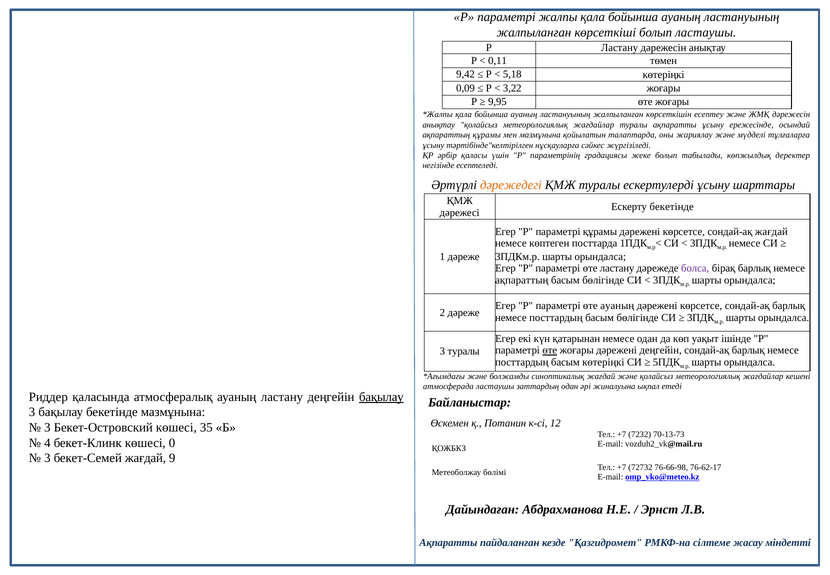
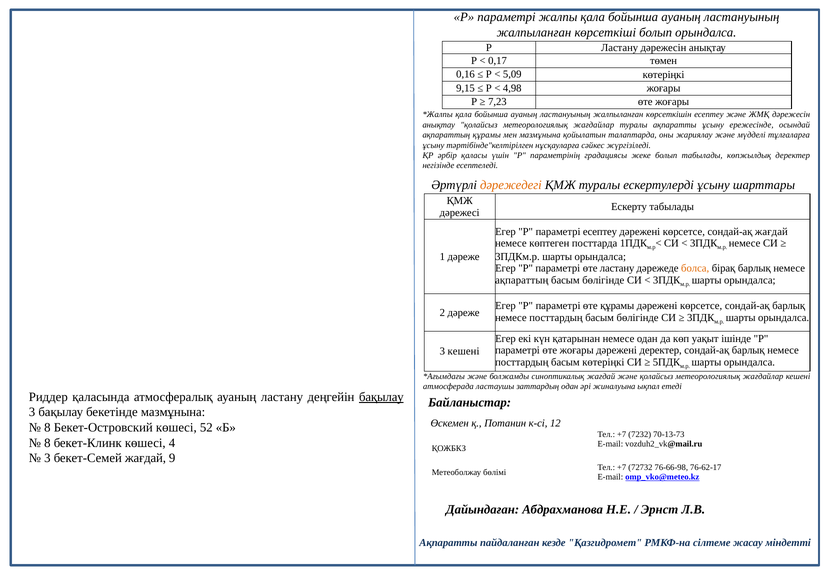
болып ластаушы: ластаушы -> орындалса (706, 32)
0,11: 0,11 -> 0,17 (498, 61)
9,42: 9,42 -> 0,16 (466, 74)
5,18: 5,18 -> 5,09 (512, 74)
0,09: 0,09 -> 9,15 (466, 88)
3,22: 3,22 -> 4,98 (512, 88)
9,95: 9,95 -> 7,23 (497, 102)
Ескерту бекетінде: бекетінде -> табылады (672, 207)
параметрі құрамы: құрамы -> есептеу (600, 231)
болса colour: purple -> orange (695, 268)
өте ауаның: ауаның -> құрамы (617, 306)
өте underline: present -> none (550, 350)
дәрежені деңгейін: деңгейін -> деректер (661, 350)
3 туралы: туралы -> кешені (464, 351)
3: 3 -> 8 (47, 427)
35: 35 -> 52 (206, 427)
4: 4 -> 8 (47, 443)
0: 0 -> 4 (172, 443)
